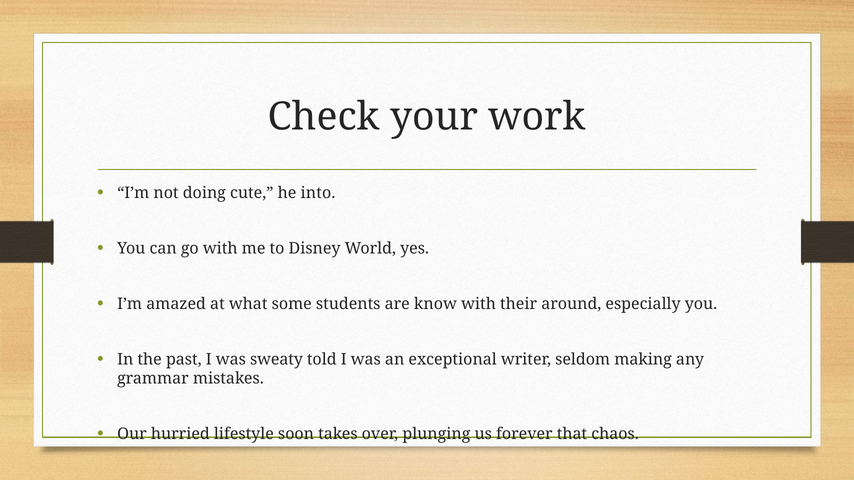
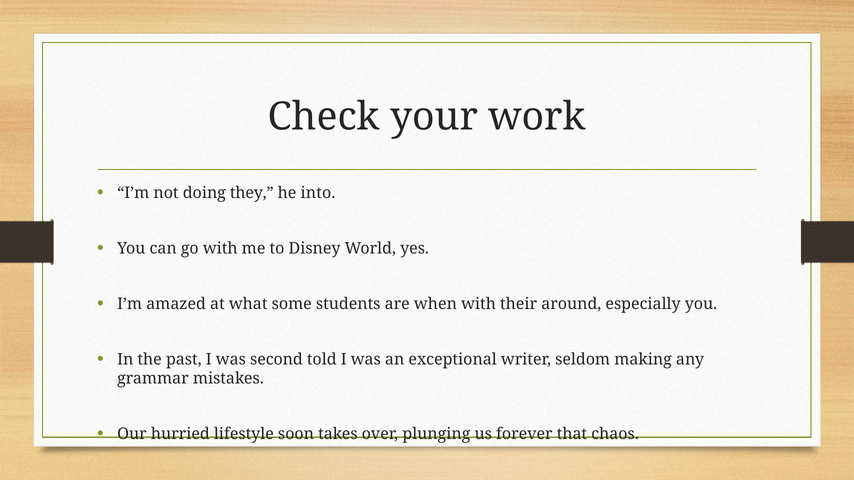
cute: cute -> they (252, 193)
know: know -> when (435, 304)
sweaty: sweaty -> second (276, 360)
